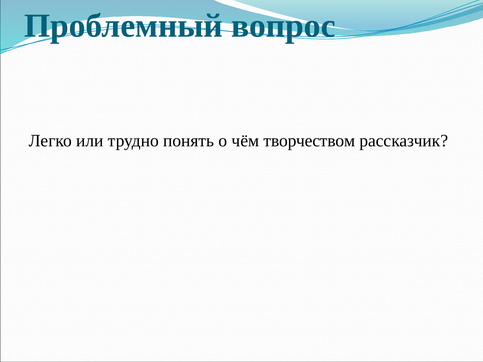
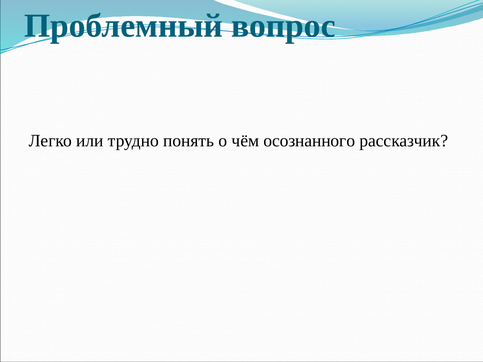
творчеством: творчеством -> осознанного (309, 141)
